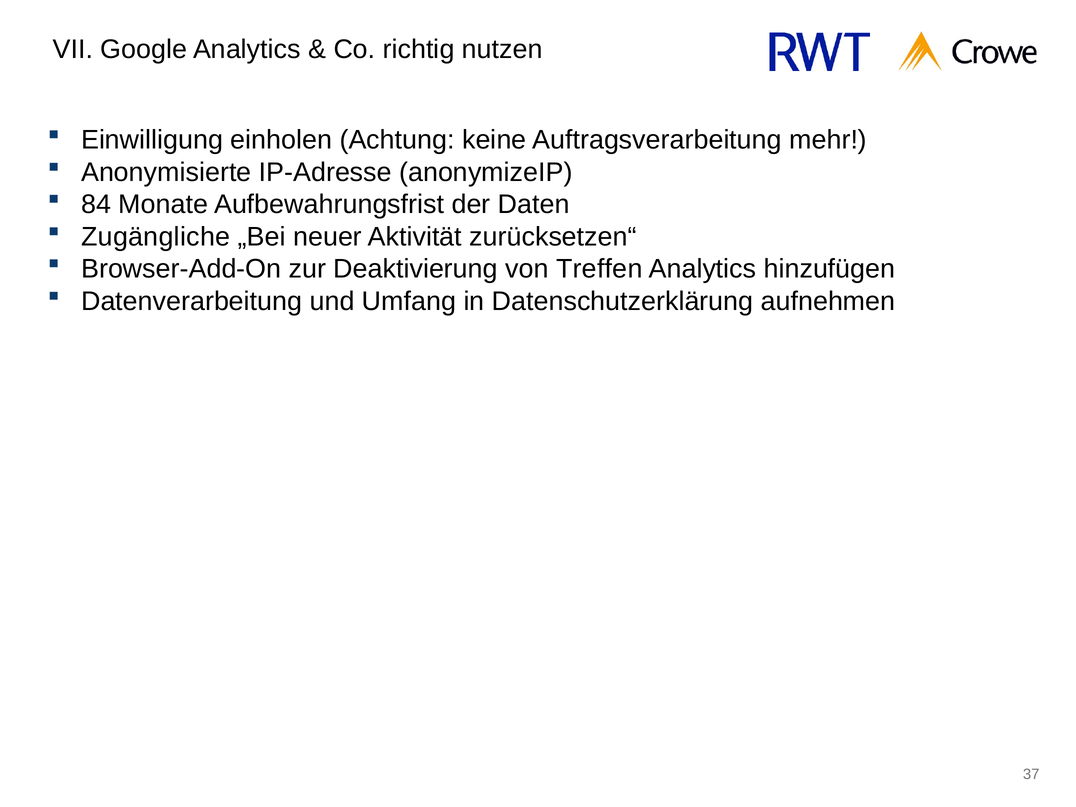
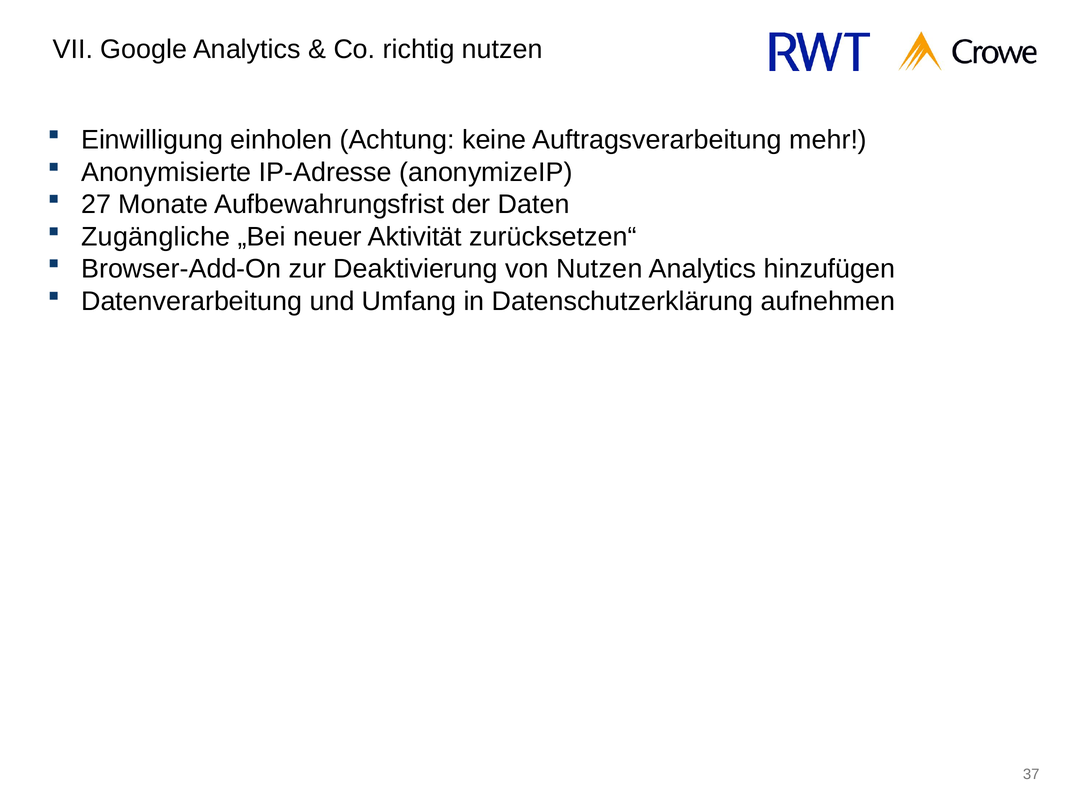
84: 84 -> 27 (96, 204)
von Treffen: Treffen -> Nutzen (599, 269)
